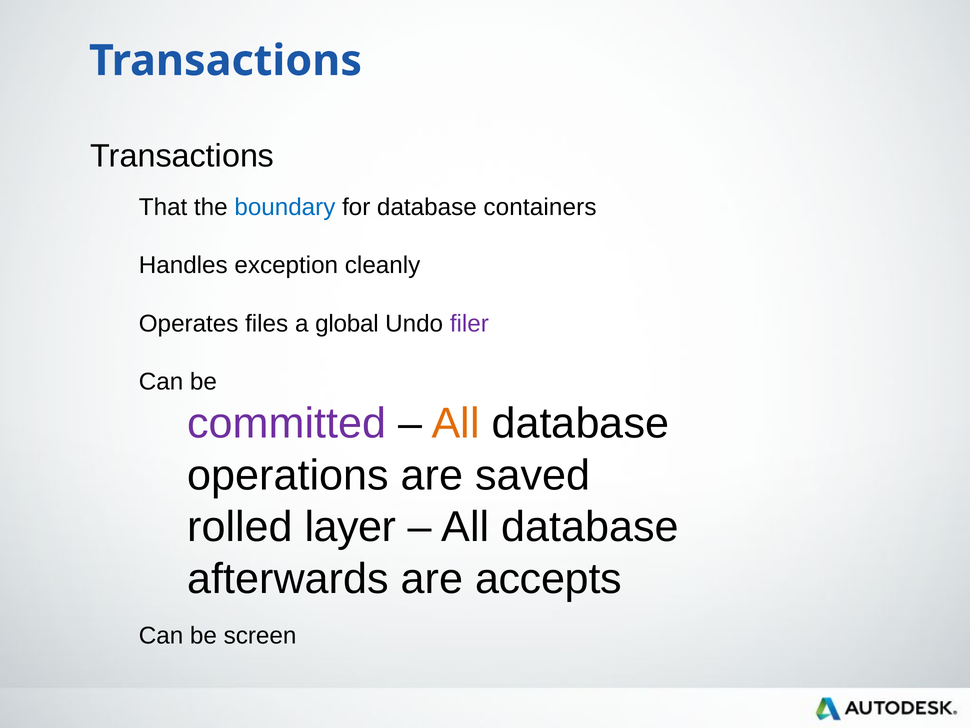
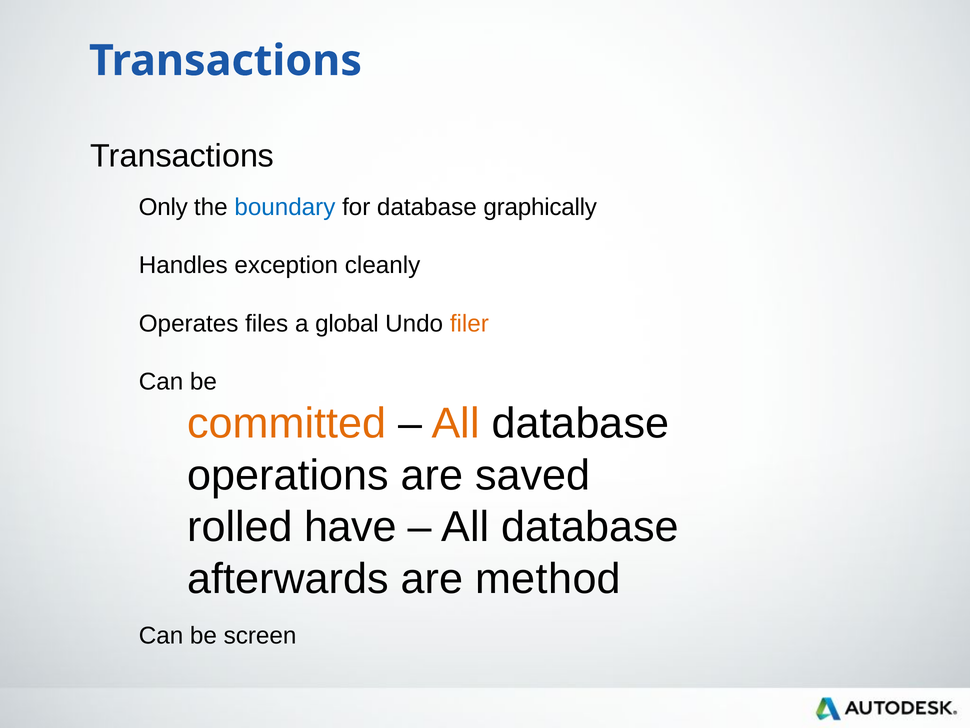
That: That -> Only (163, 207)
containers: containers -> graphically (540, 207)
filer colour: purple -> orange (469, 323)
committed colour: purple -> orange (287, 423)
layer: layer -> have (350, 527)
accepts: accepts -> method (548, 579)
